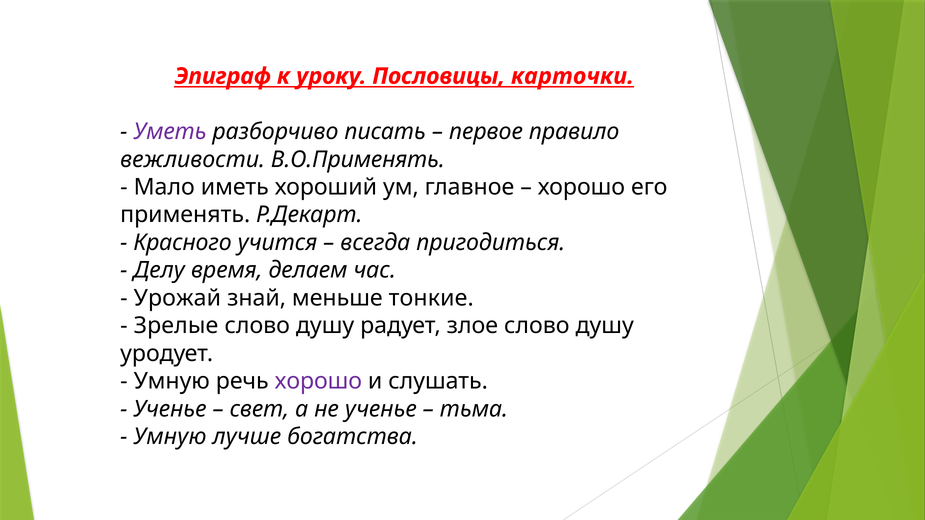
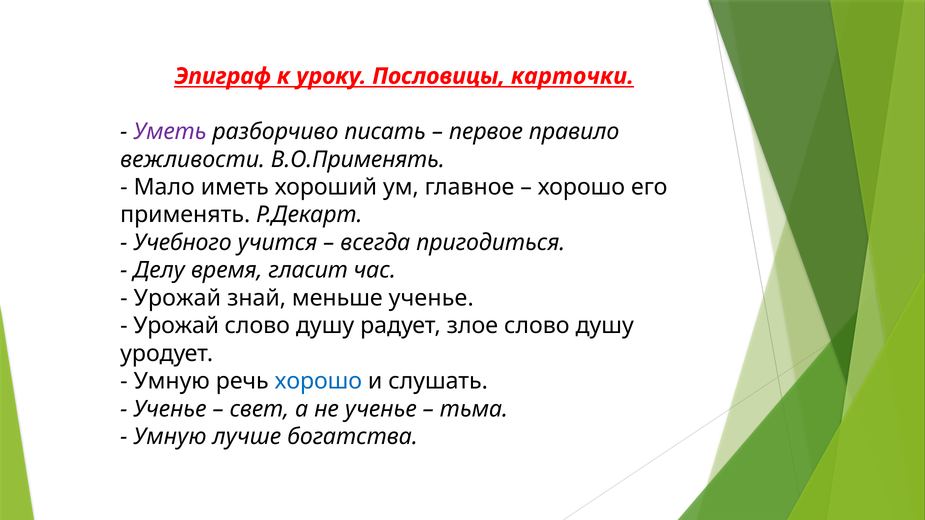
Красного: Красного -> Учебного (183, 243)
делаем: делаем -> гласит (308, 270)
меньше тонкие: тонкие -> ученье (431, 298)
Зрелые: Зрелые -> Урожай (176, 326)
хорошо colour: purple -> blue (318, 381)
